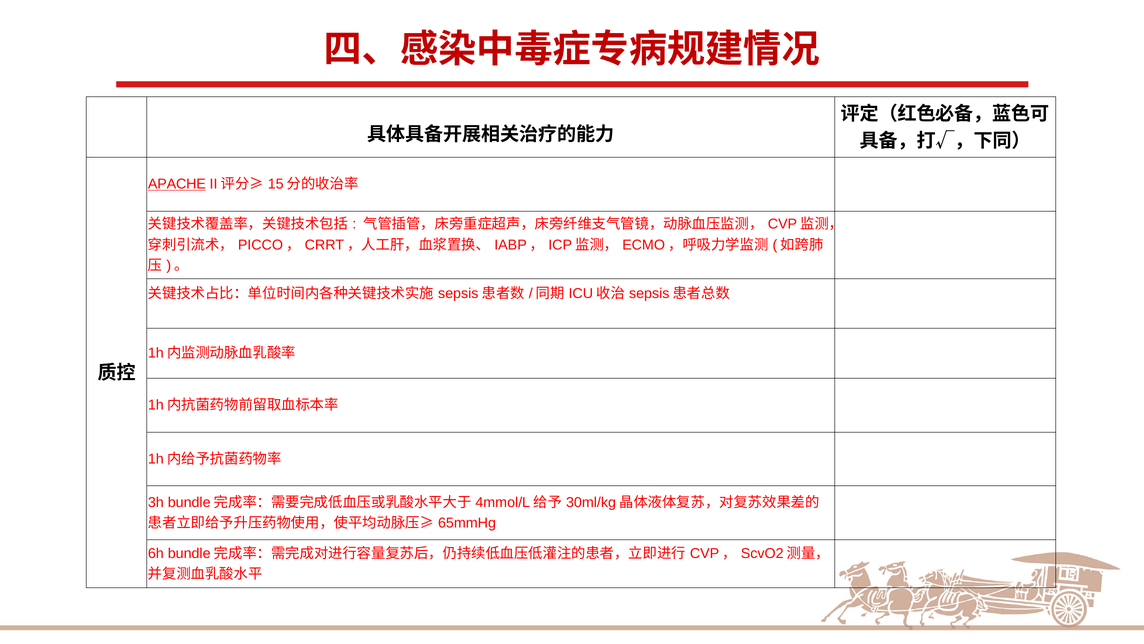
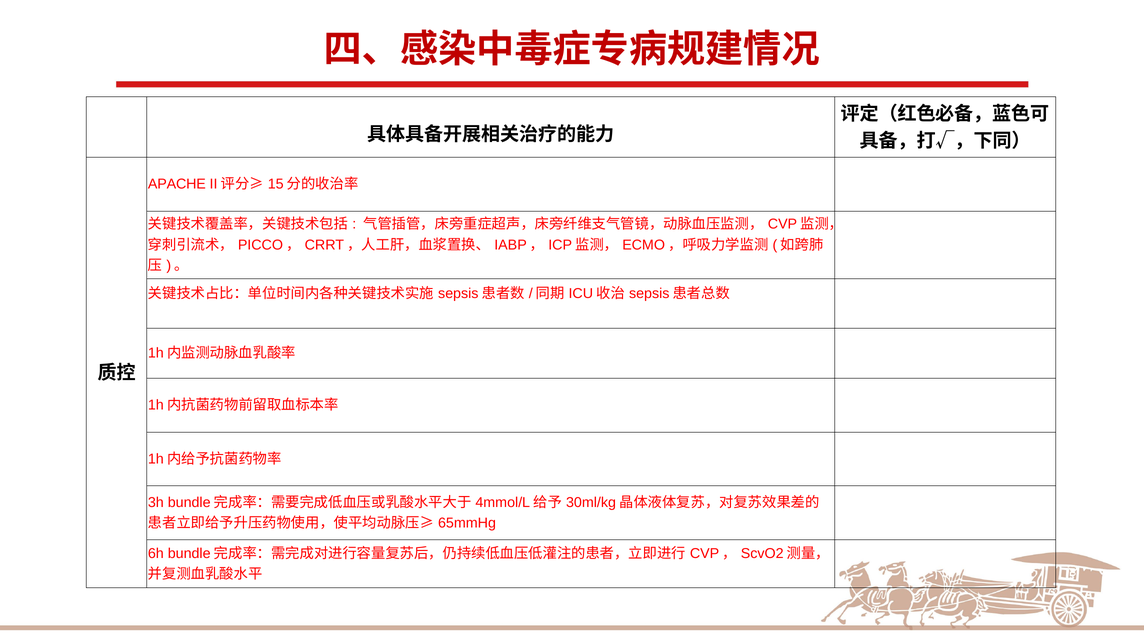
APACHE underline: present -> none (177, 184)
